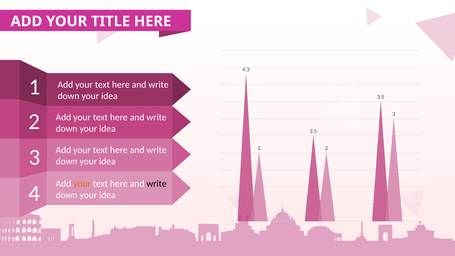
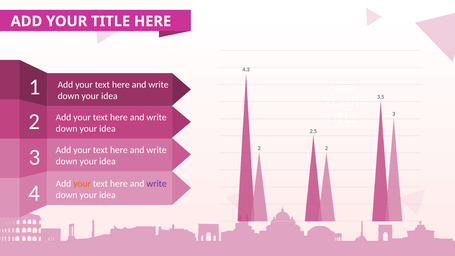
write colour: black -> purple (157, 184)
